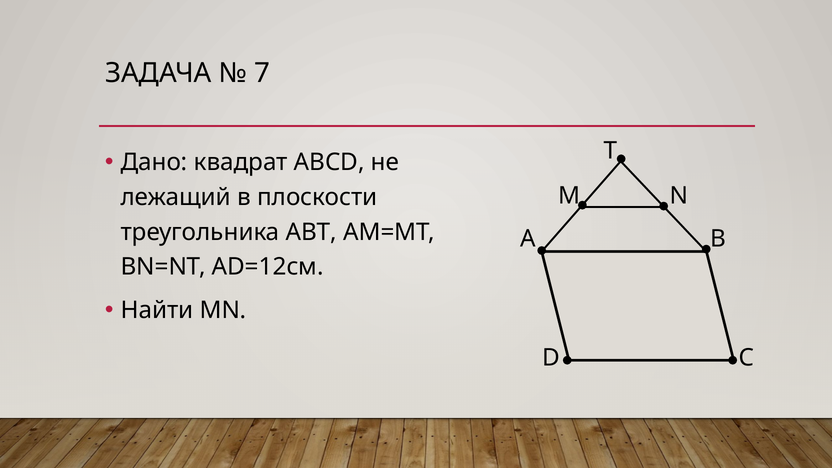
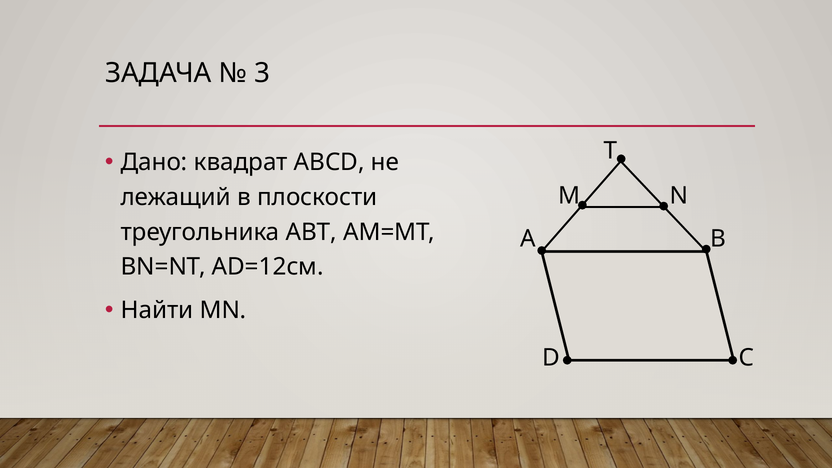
7: 7 -> 3 (262, 73)
